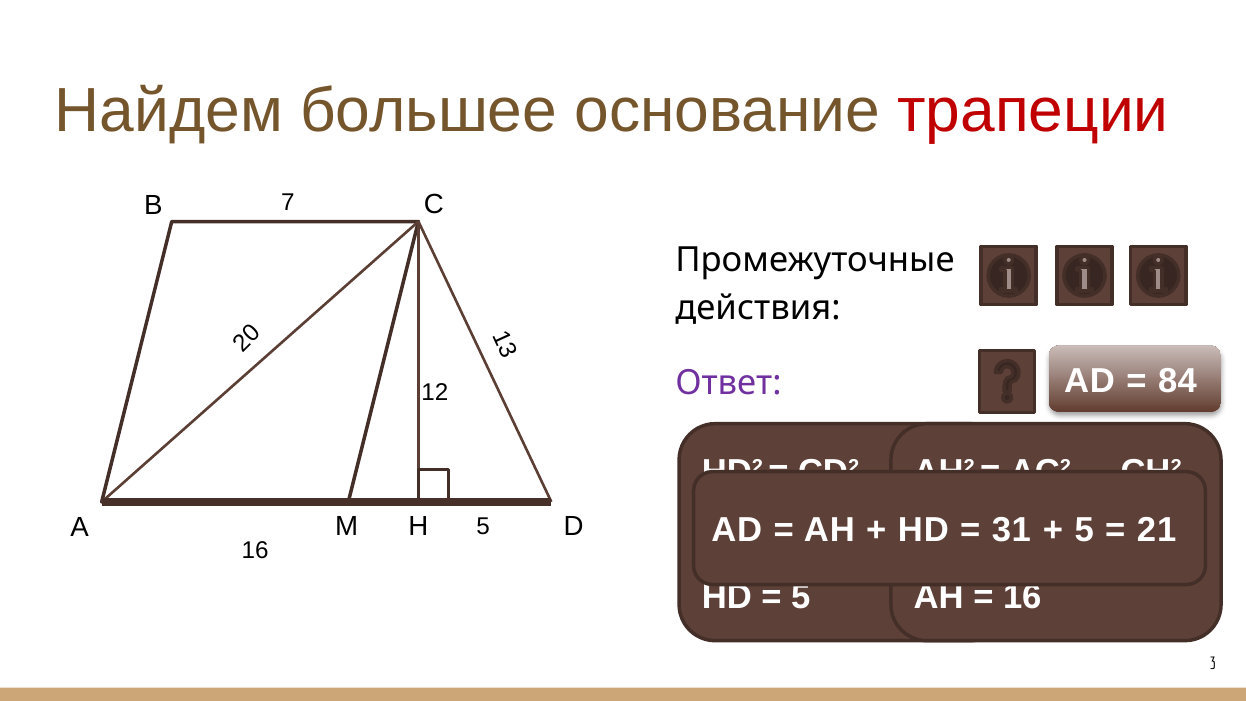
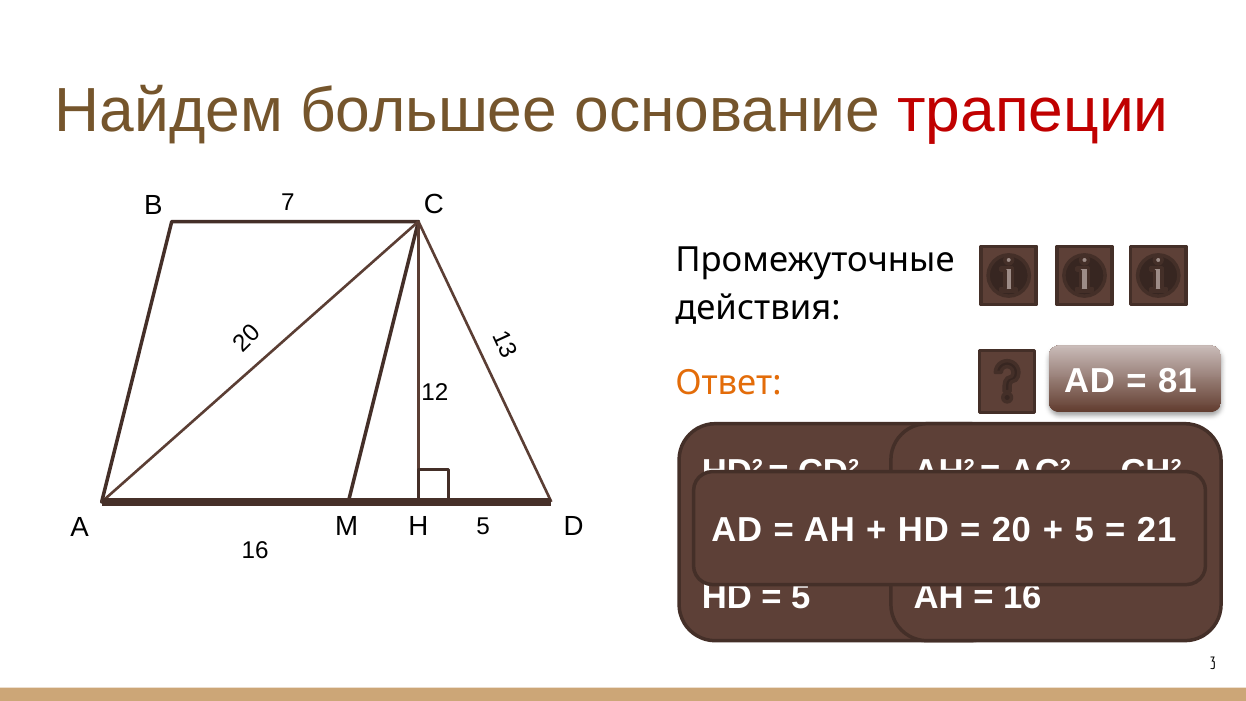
84: 84 -> 81 (1178, 381)
Ответ colour: purple -> orange (728, 383)
31: 31 -> 20 (1011, 530)
